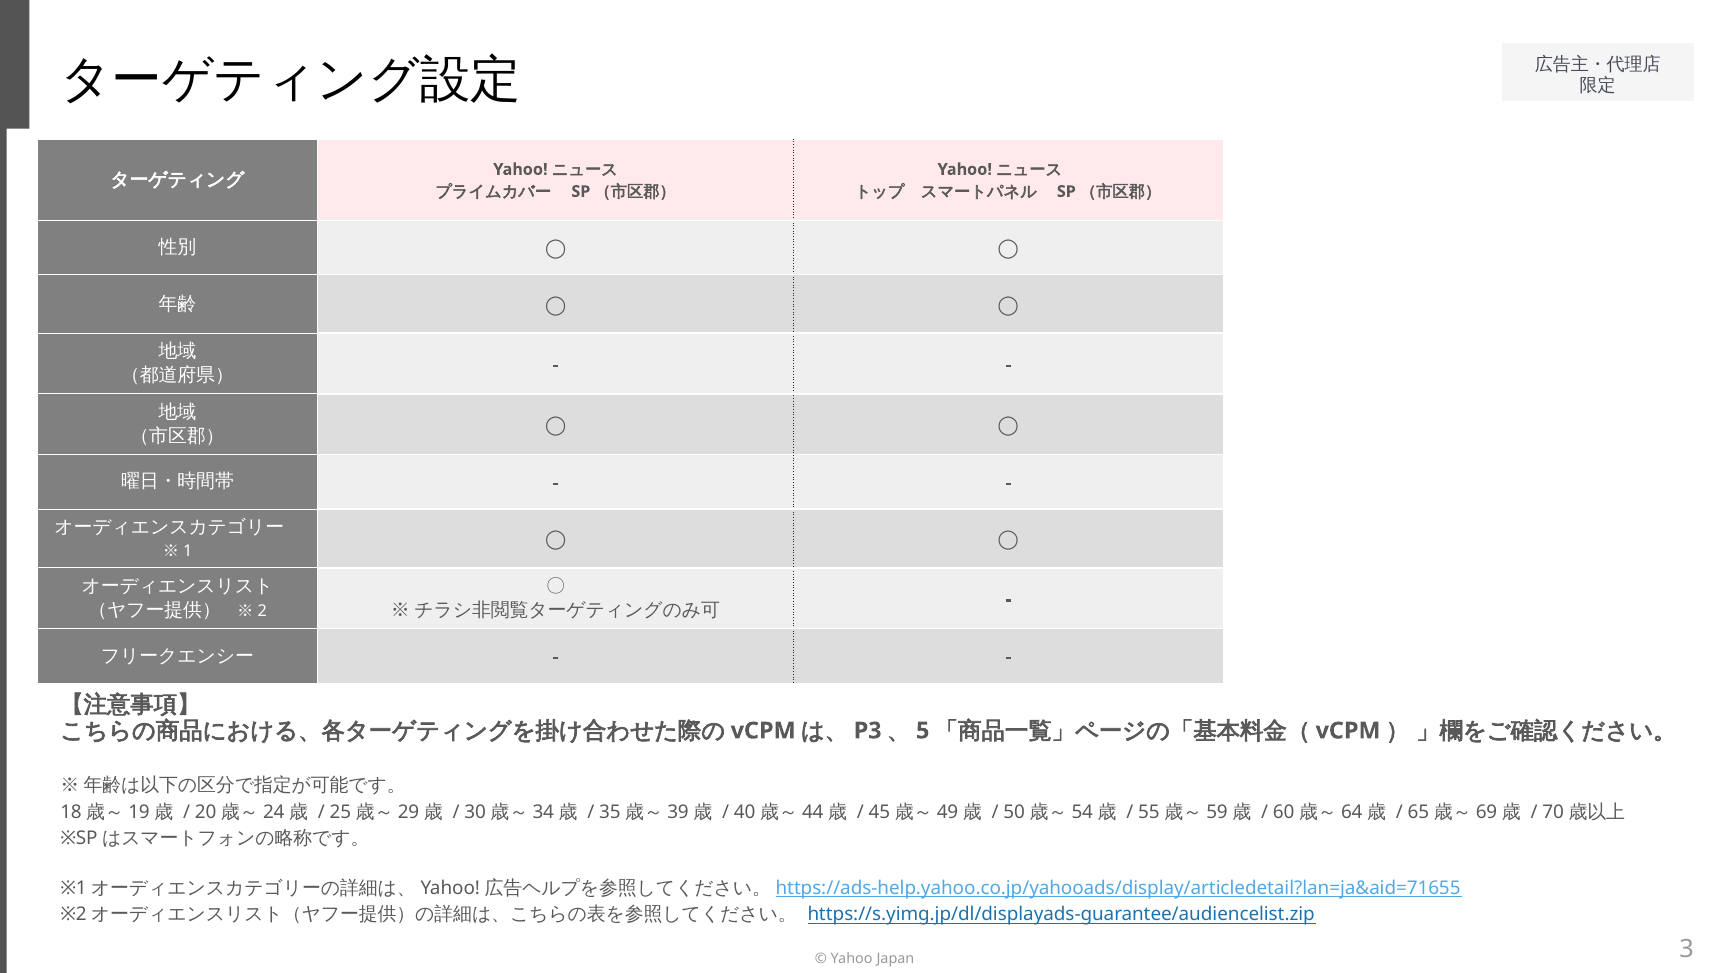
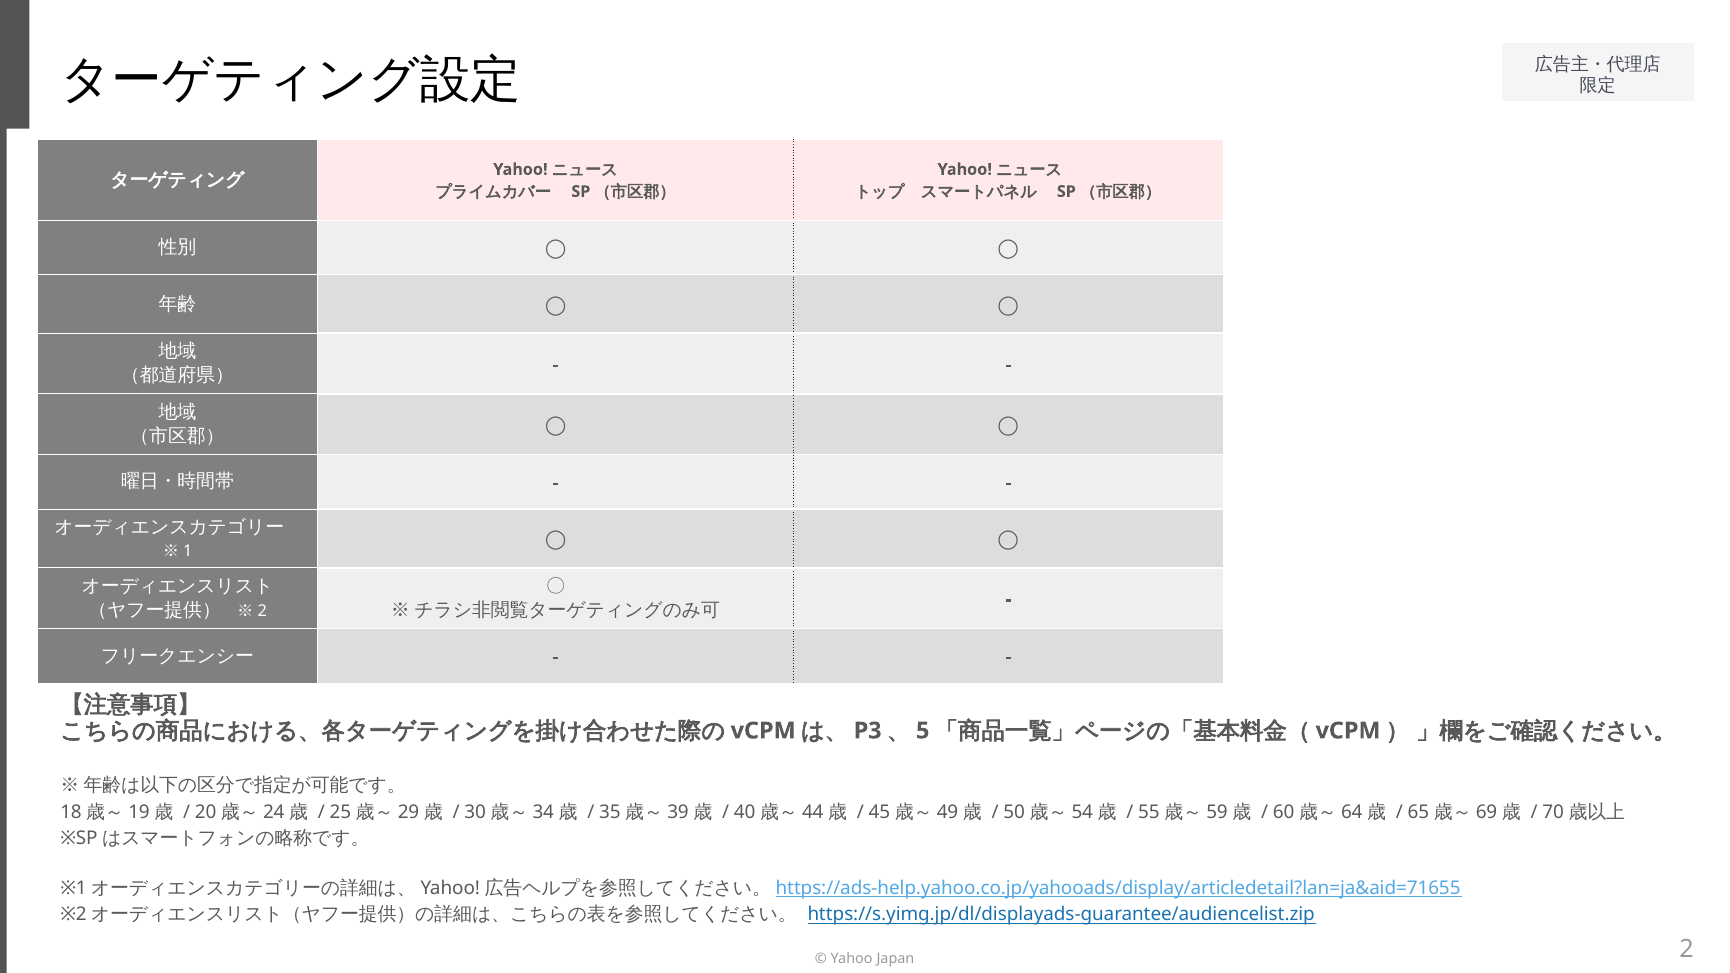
3: 3 -> 2 (1687, 949)
